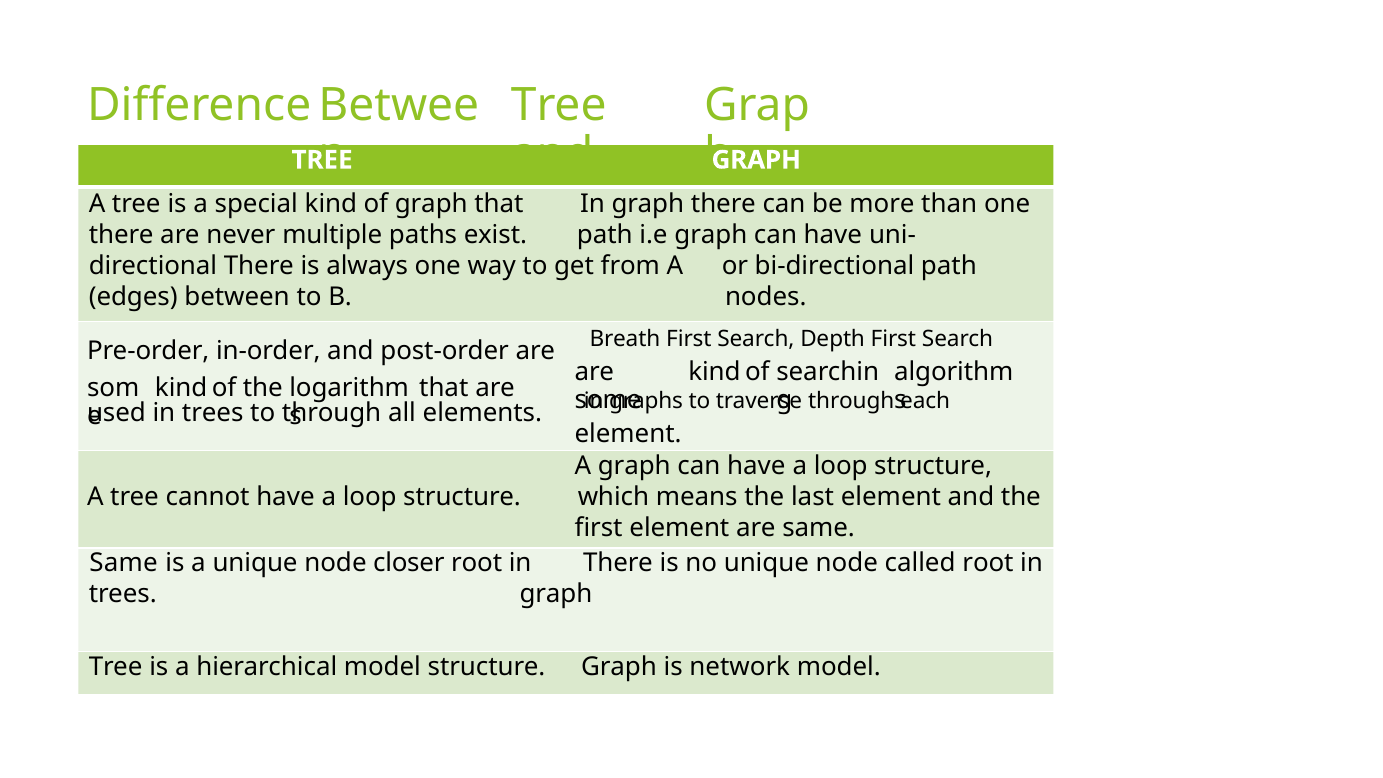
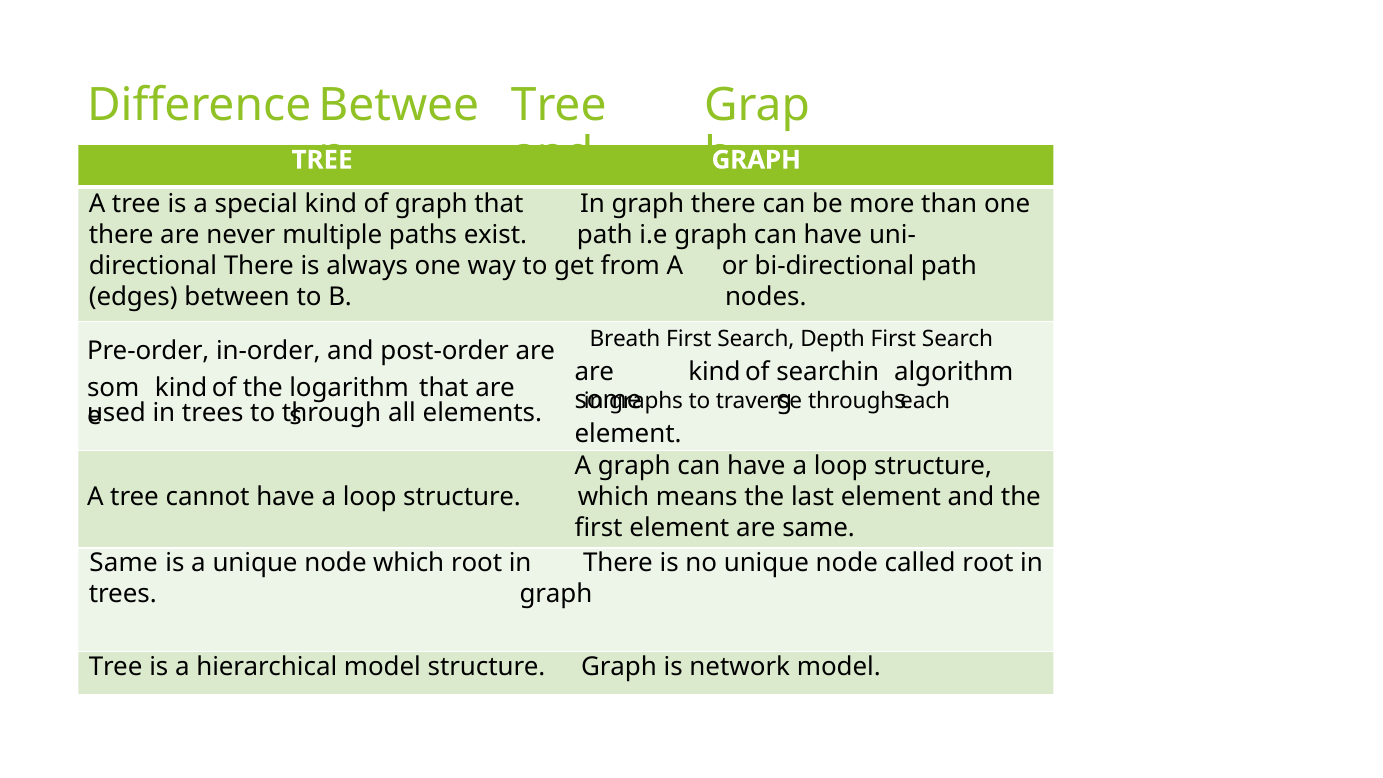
node closer: closer -> which (409, 563)
